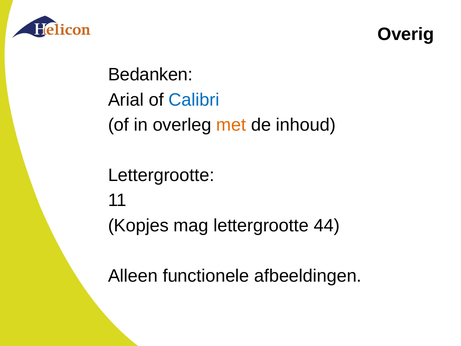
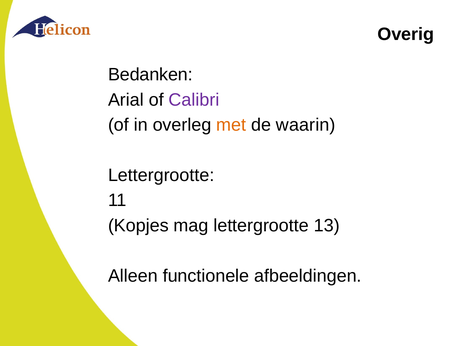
Calibri colour: blue -> purple (194, 100)
inhoud: inhoud -> waarin (306, 125)
44: 44 -> 13 (327, 225)
